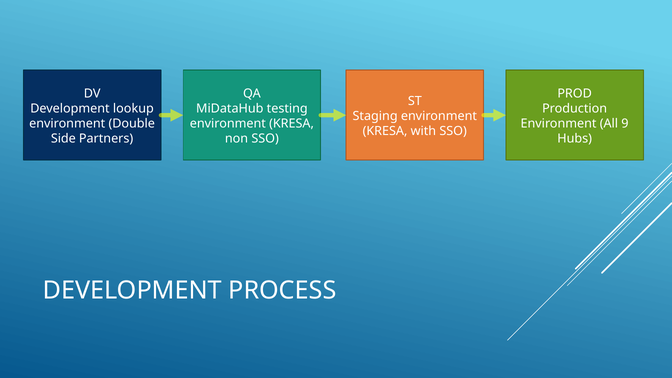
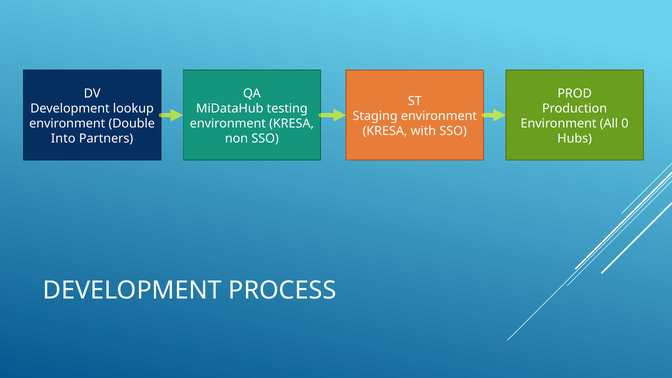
9: 9 -> 0 (625, 124)
Side: Side -> Into (63, 139)
